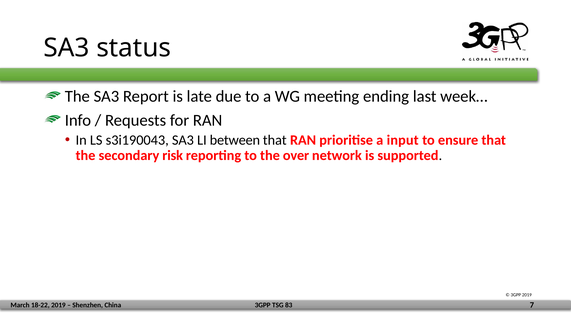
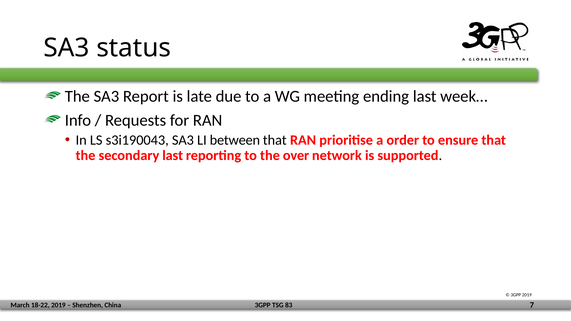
input: input -> order (403, 140)
secondary risk: risk -> last (173, 156)
